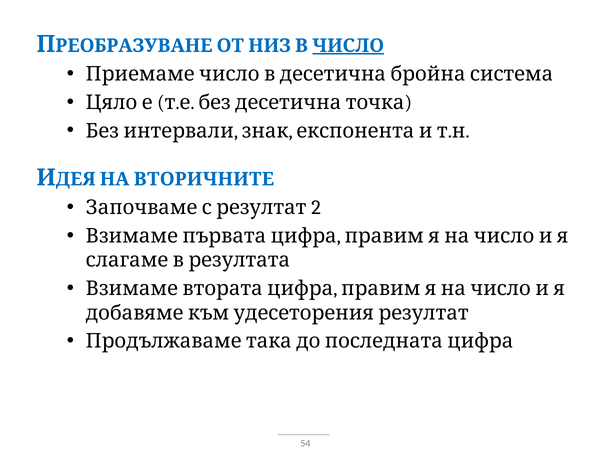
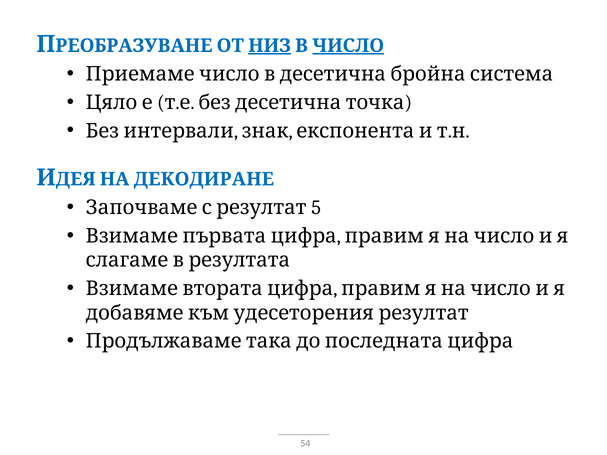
НИЗ underline: none -> present (270, 46)
ВТОРИЧНИТЕ: ВТОРИЧНИТЕ -> ДЕКОДИРАНЕ (204, 179)
2: 2 -> 5 (316, 208)
